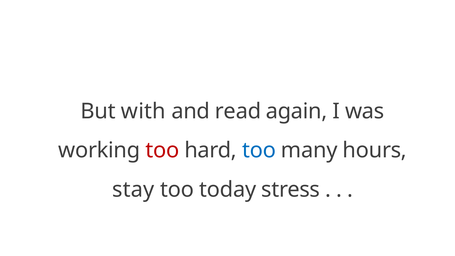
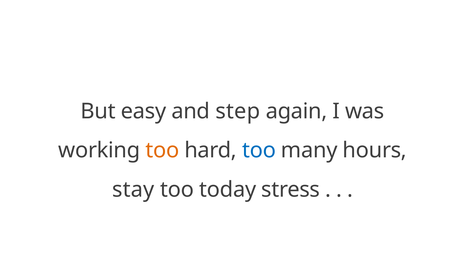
with: with -> easy (144, 111)
read: read -> step (238, 111)
too colour: red -> orange (162, 150)
